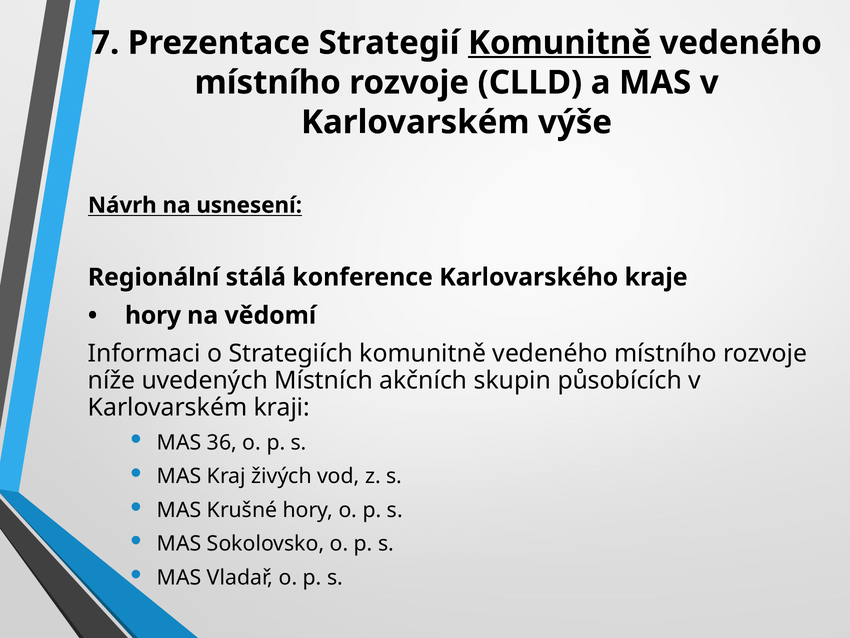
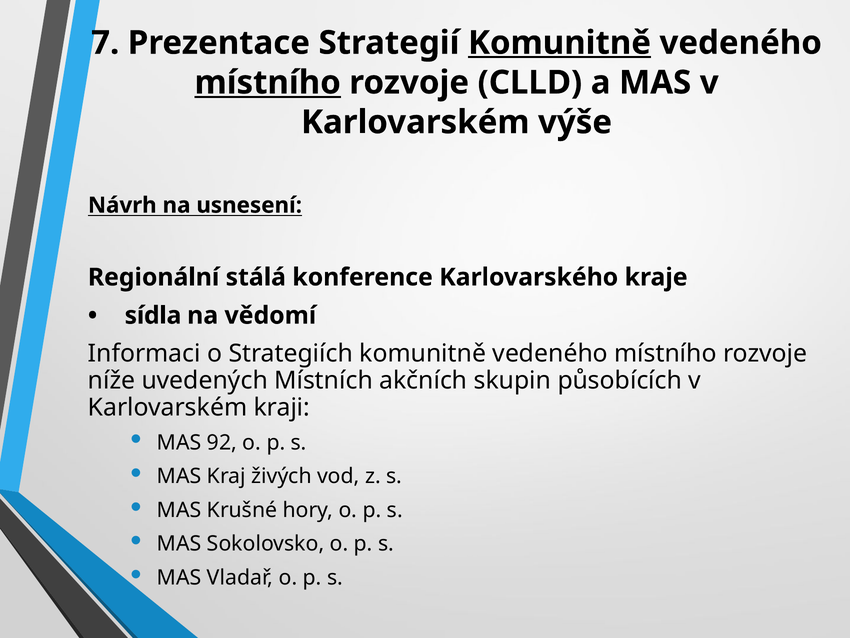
místního underline: none -> present (268, 83)
hory: hory -> sídla (153, 315)
36: 36 -> 92 (222, 442)
